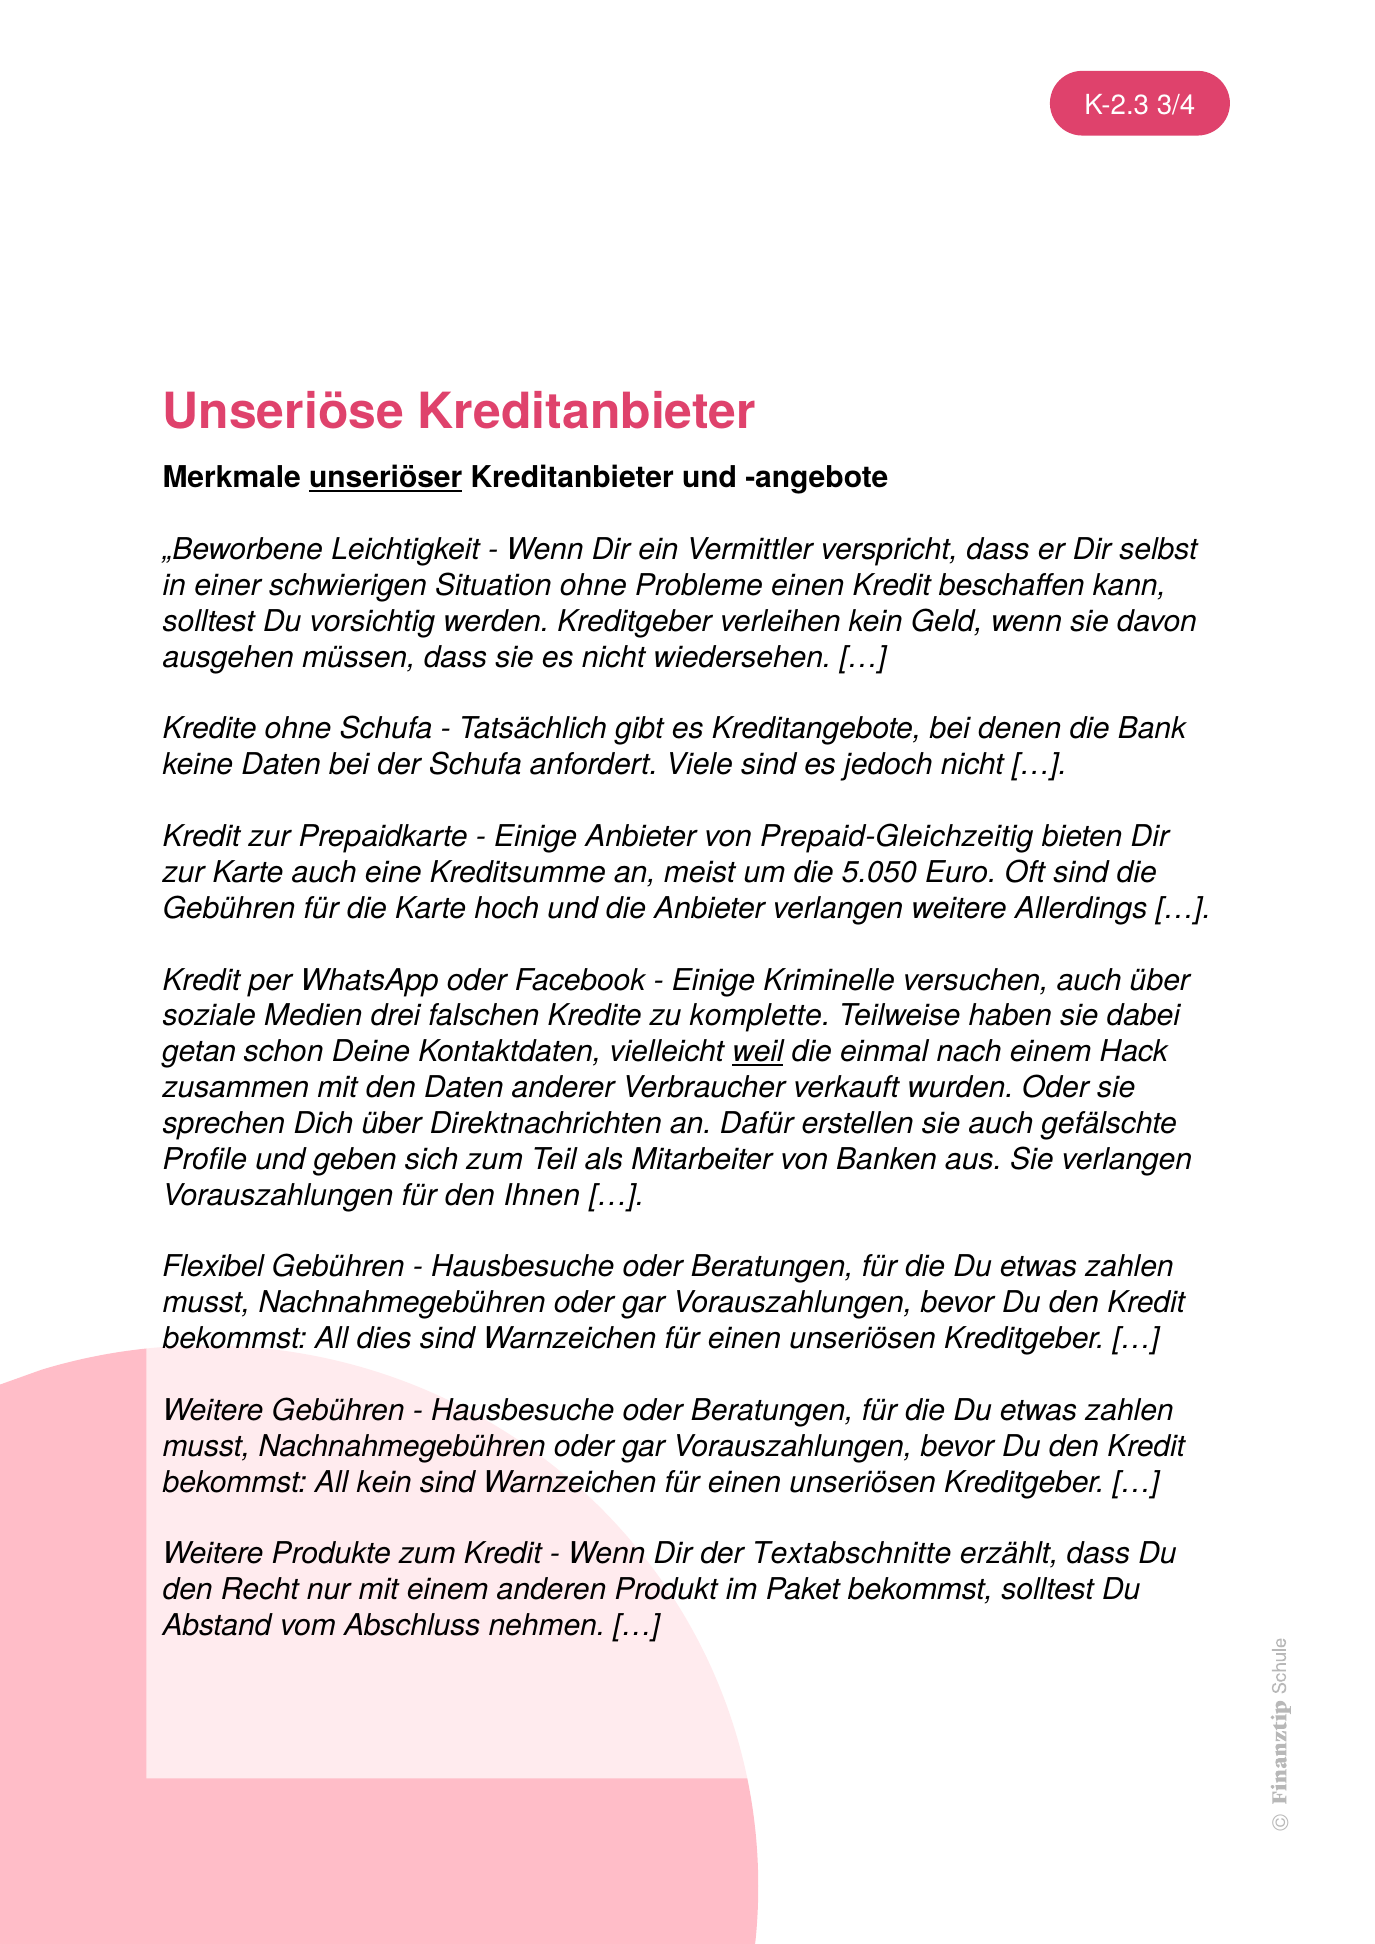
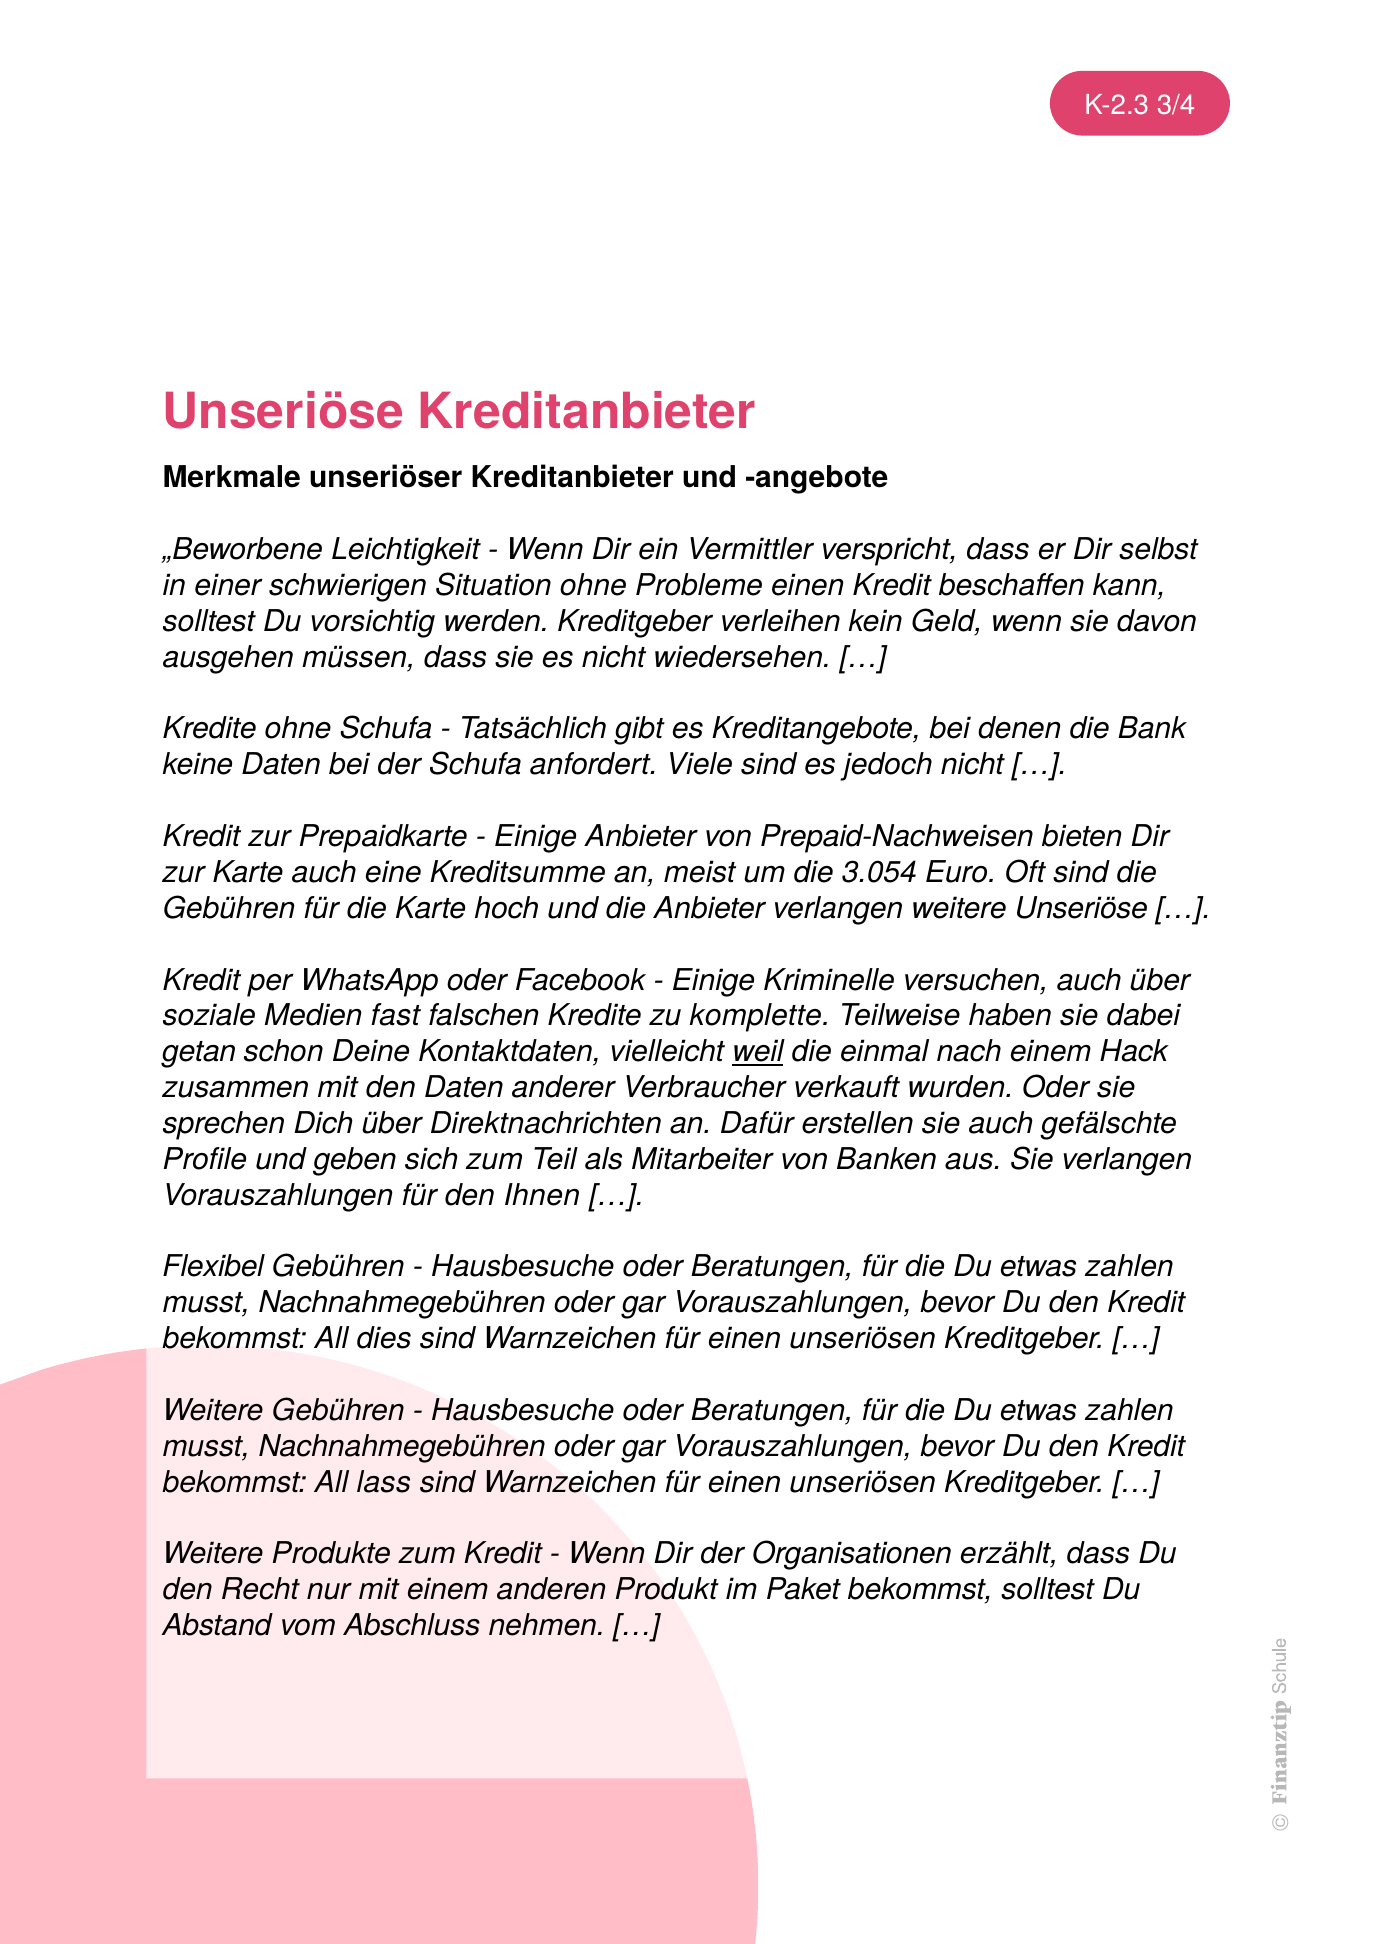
unseriöser underline: present -> none (386, 478)
Prepaid-Gleichzeitig: Prepaid-Gleichzeitig -> Prepaid-Nachweisen (897, 837)
5.050: 5.050 -> 3.054 (879, 873)
weitere Allerdings: Allerdings -> Unseriöse (1081, 909)
drei: drei -> fast (395, 1016)
All kein: kein -> lass (384, 1483)
Textabschnitte: Textabschnitte -> Organisationen (852, 1555)
